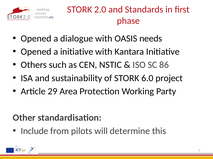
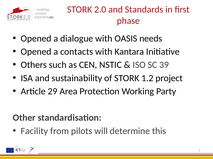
a initiative: initiative -> contacts (77, 52)
86: 86 -> 39 (164, 65)
6.0: 6.0 -> 1.2 (147, 78)
Include: Include -> Facility (34, 132)
